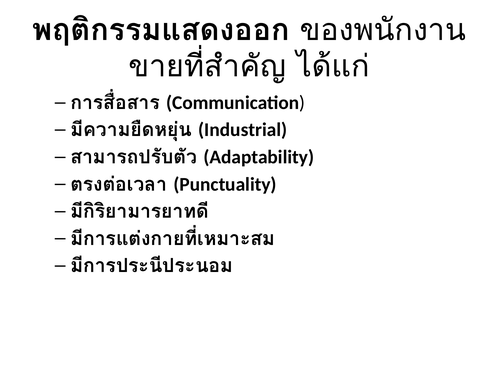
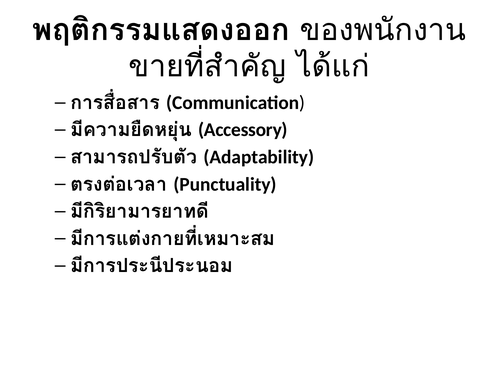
Industrial: Industrial -> Accessory (243, 130)
